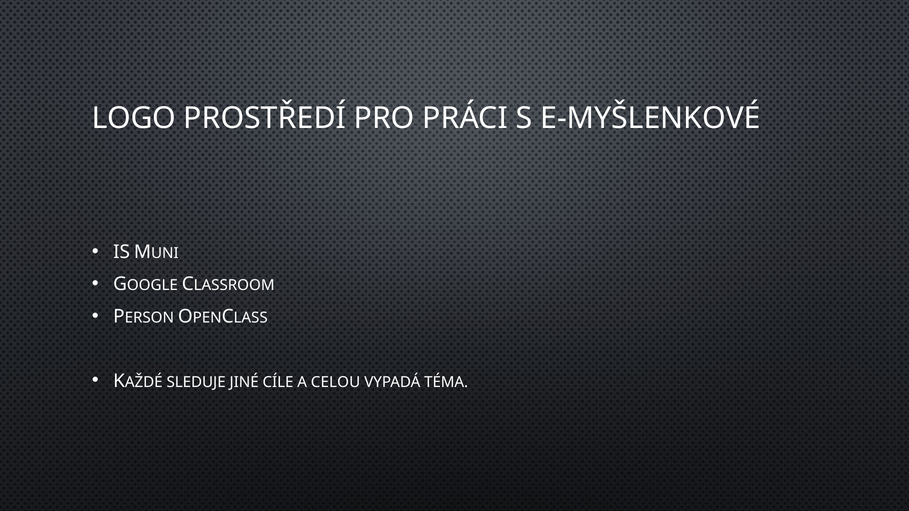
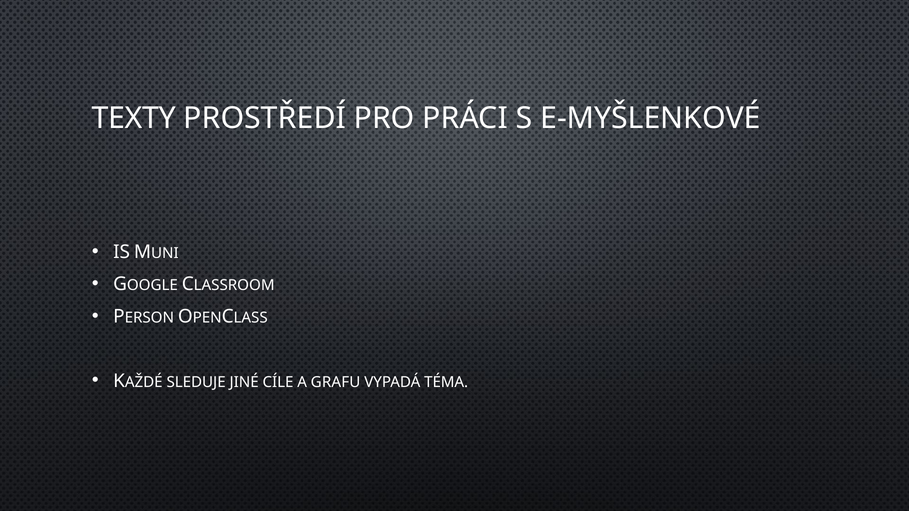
LOGO: LOGO -> TEXTY (134, 119)
CELOU: CELOU -> GRAFU (336, 382)
